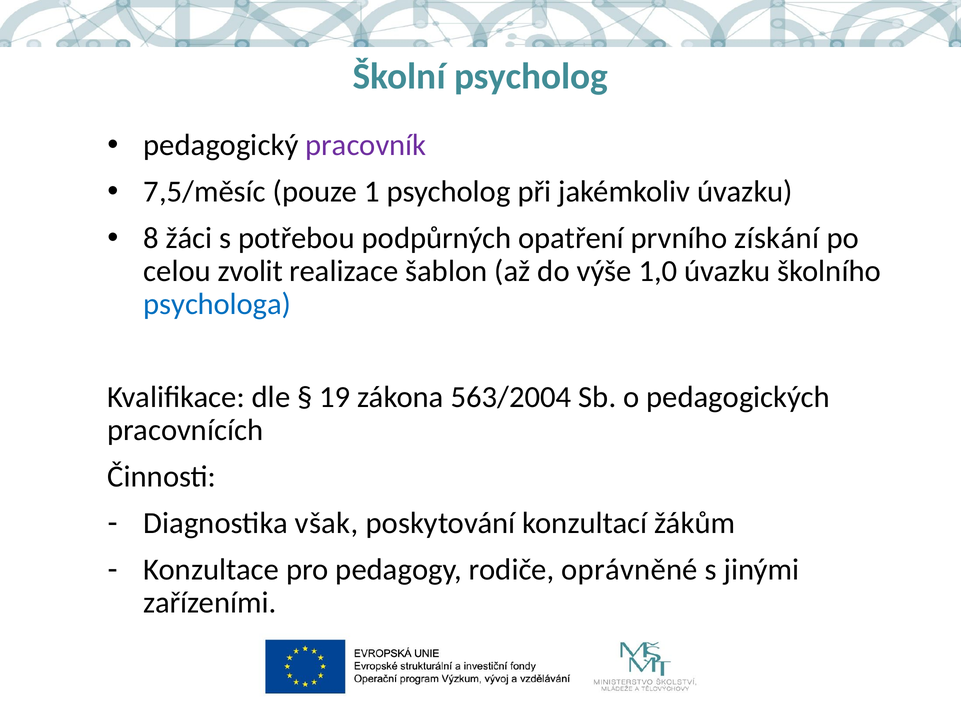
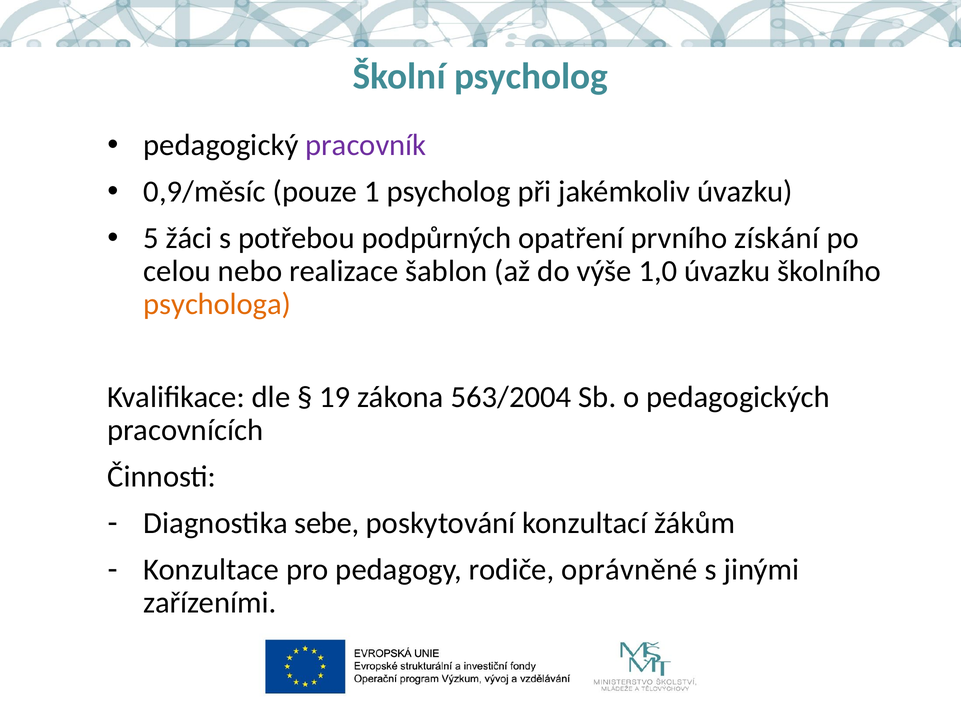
7,5/měsíc: 7,5/měsíc -> 0,9/měsíc (205, 192)
8: 8 -> 5 (151, 238)
zvolit: zvolit -> nebo (250, 271)
psychologa colour: blue -> orange (217, 305)
však: však -> sebe (327, 524)
